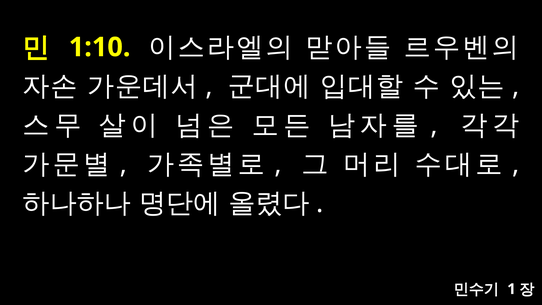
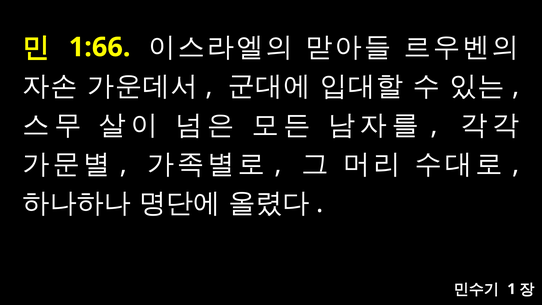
1:10: 1:10 -> 1:66 (100, 47)
